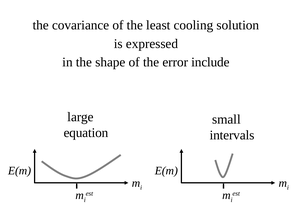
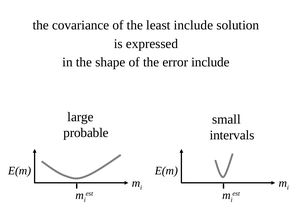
least cooling: cooling -> include (193, 25)
equation: equation -> probable (86, 133)
